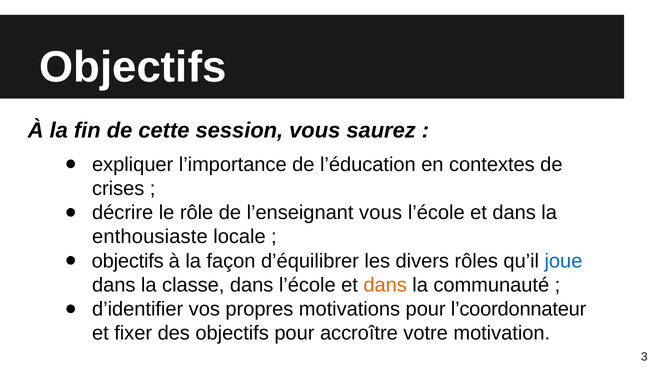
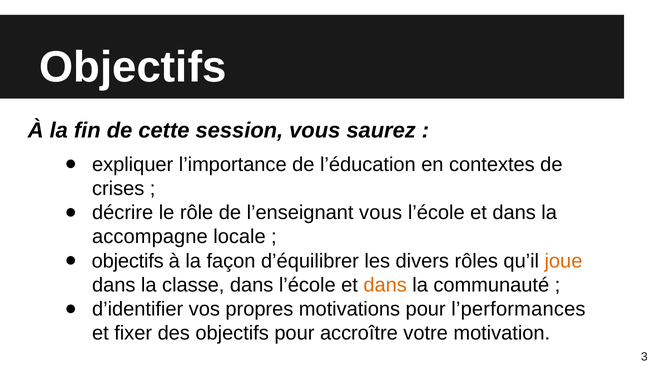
enthousiaste: enthousiaste -> accompagne (150, 236)
joue colour: blue -> orange (563, 261)
l’coordonnateur: l’coordonnateur -> l’performances (518, 309)
